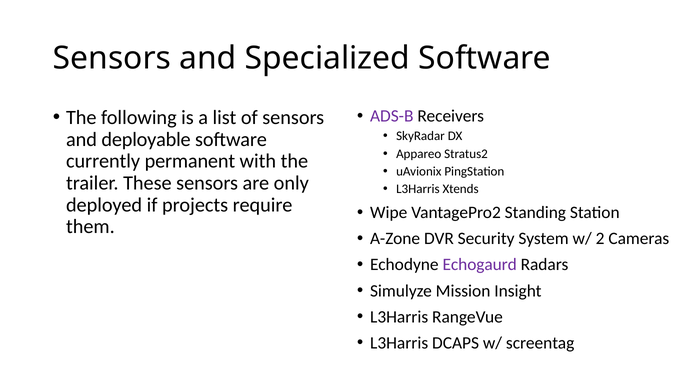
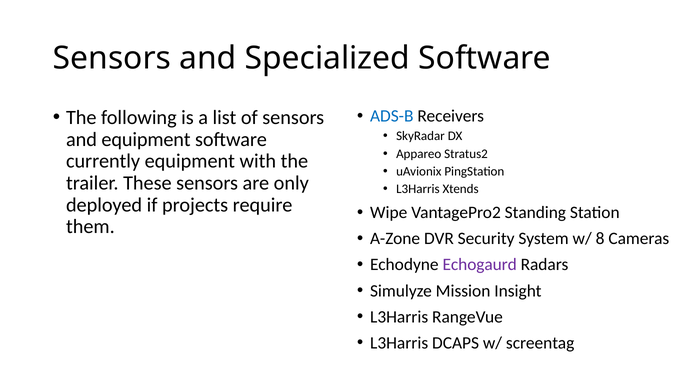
ADS-B colour: purple -> blue (392, 116)
and deployable: deployable -> equipment (146, 139)
currently permanent: permanent -> equipment (190, 161)
2: 2 -> 8 (600, 239)
